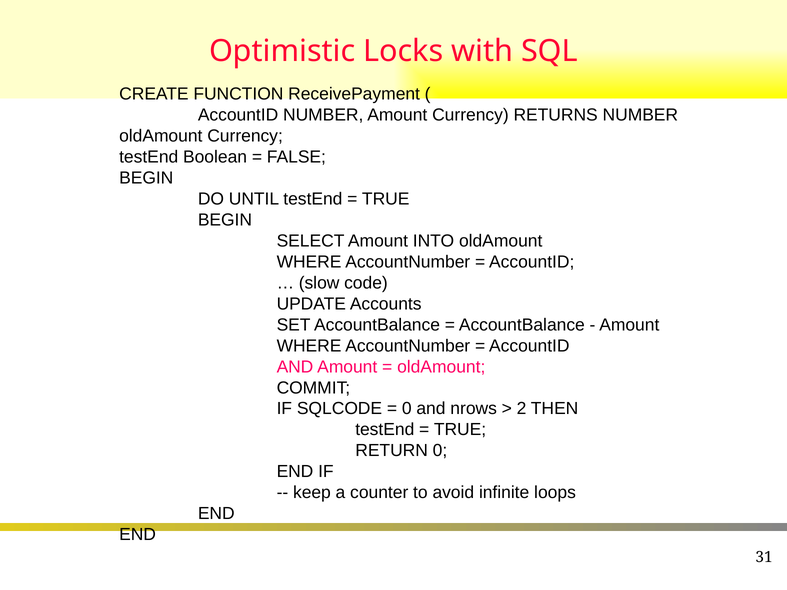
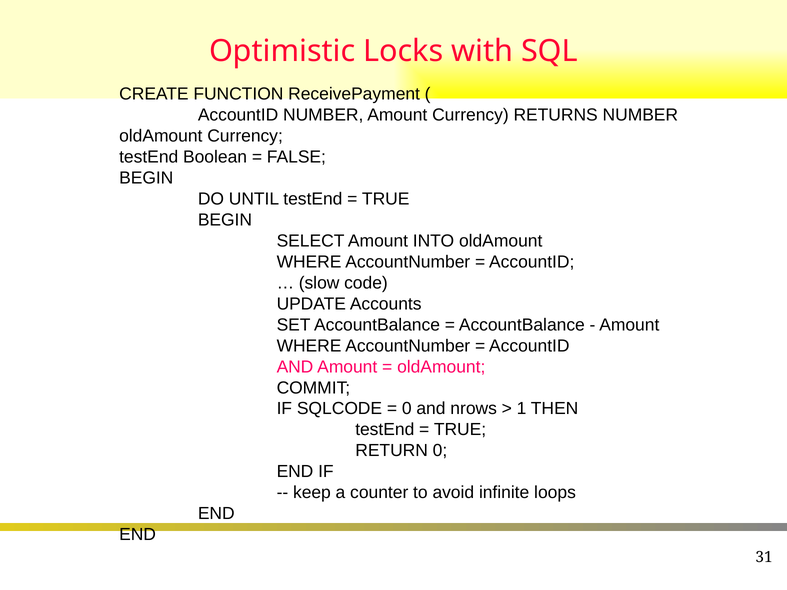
2: 2 -> 1 (522, 409)
